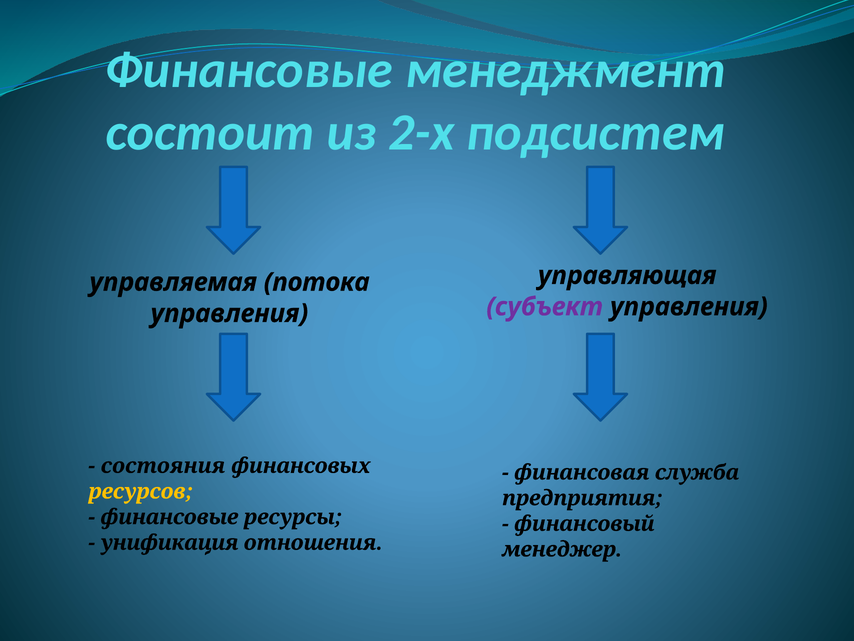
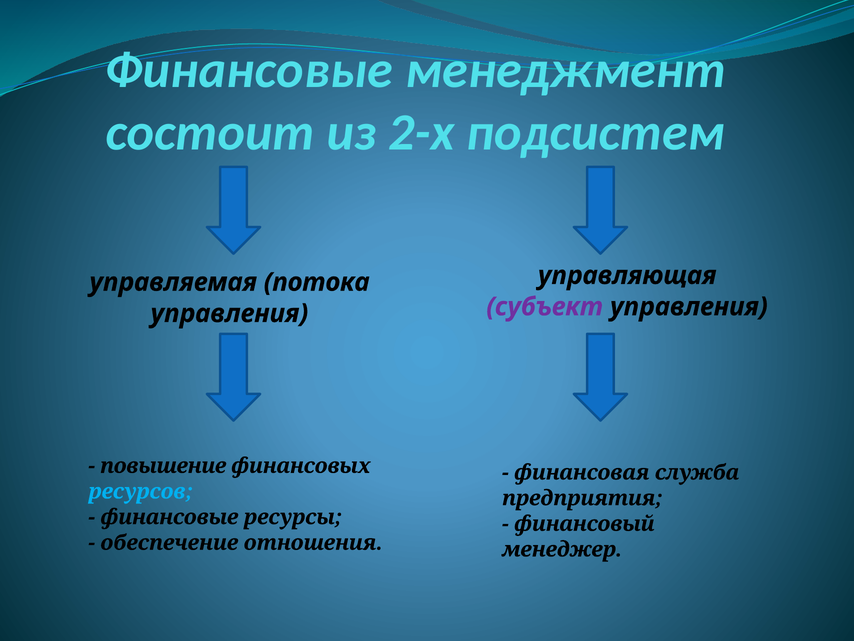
состояния: состояния -> повышение (163, 465)
ресурсов colour: yellow -> light blue (141, 491)
унификация: унификация -> обеспечение (169, 542)
